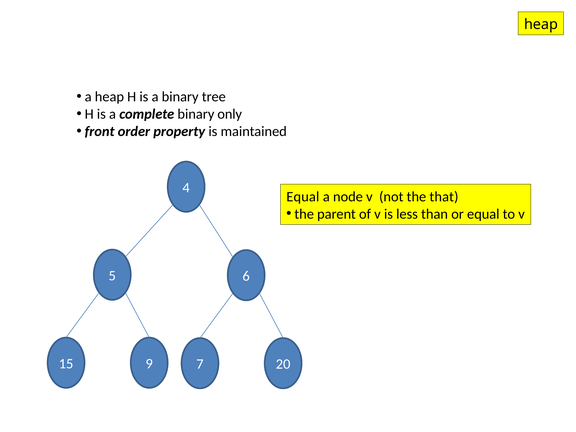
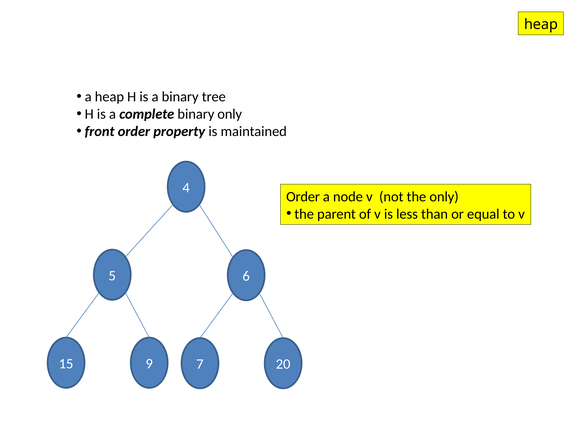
Equal: Equal -> Order (303, 197)
the that: that -> only (444, 197)
